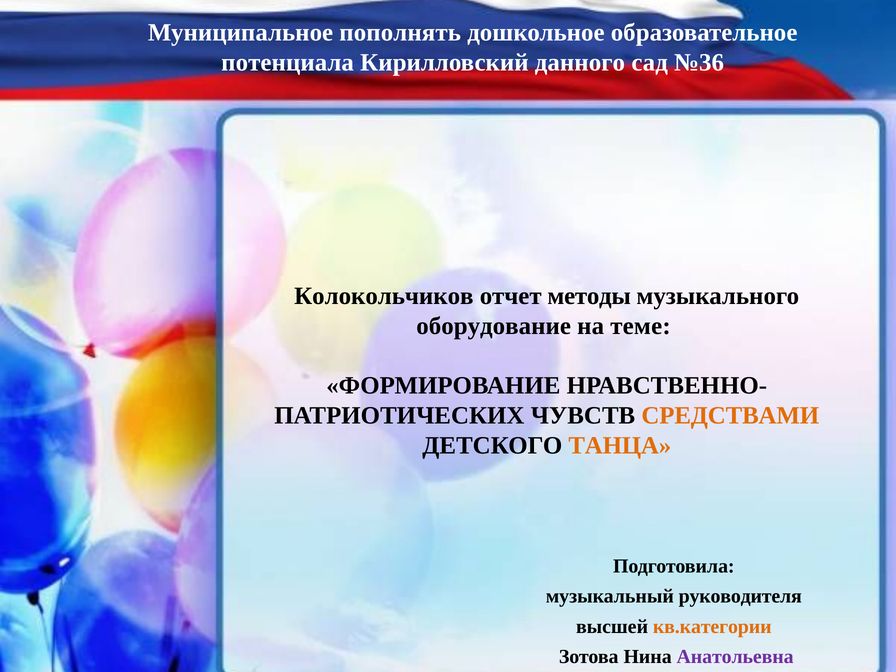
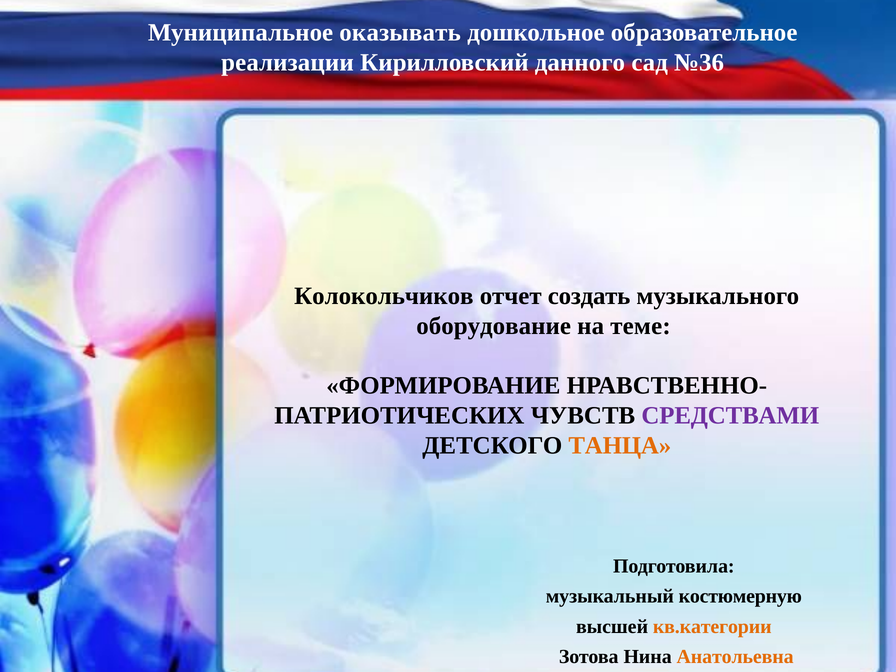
пополнять: пополнять -> оказывать (400, 32)
потенциала: потенциала -> реализации (288, 62)
методы: методы -> создать (589, 296)
СРЕДСТВАМИ colour: orange -> purple (730, 415)
руководителя: руководителя -> костюмерную (740, 596)
Анатольевна colour: purple -> orange (735, 657)
